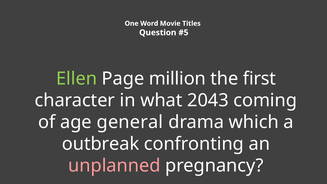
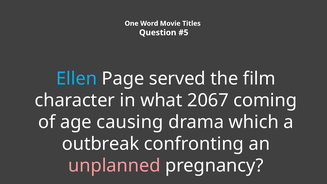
Ellen colour: light green -> light blue (77, 78)
million: million -> served (177, 78)
first: first -> film (259, 78)
2043: 2043 -> 2067 (208, 100)
general: general -> causing (130, 122)
